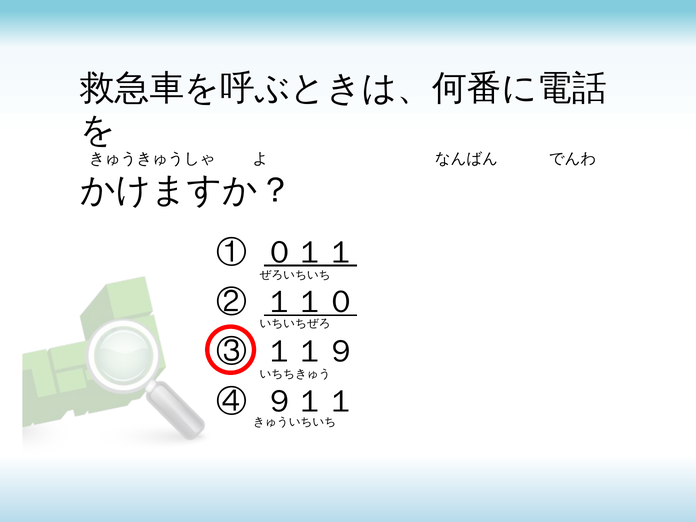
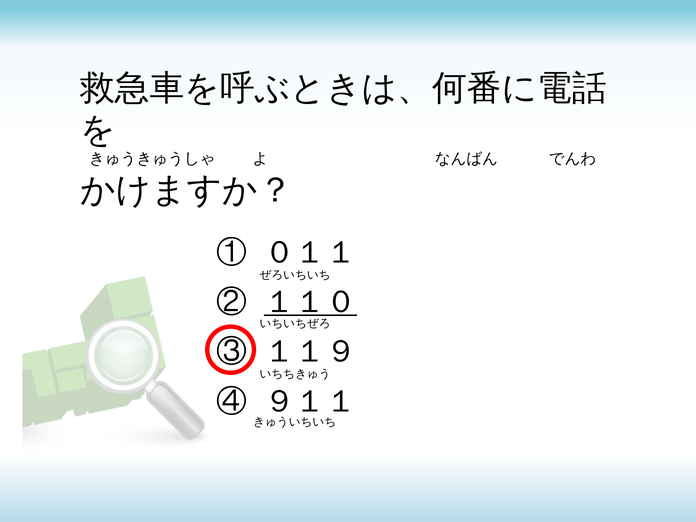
０１１ underline: present -> none (310, 252)
